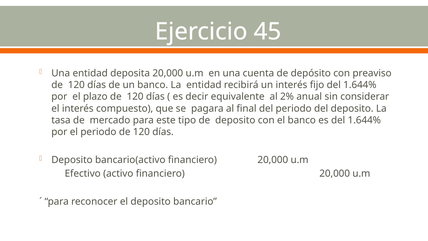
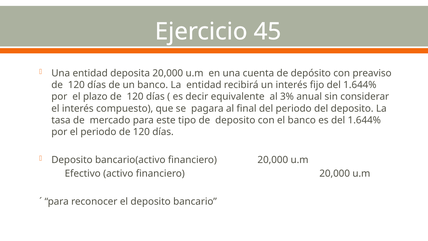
2%: 2% -> 3% (287, 97)
